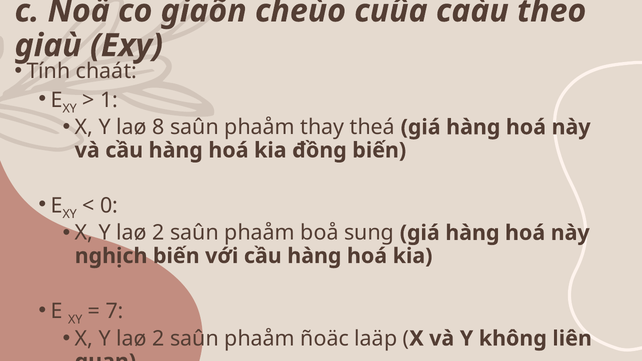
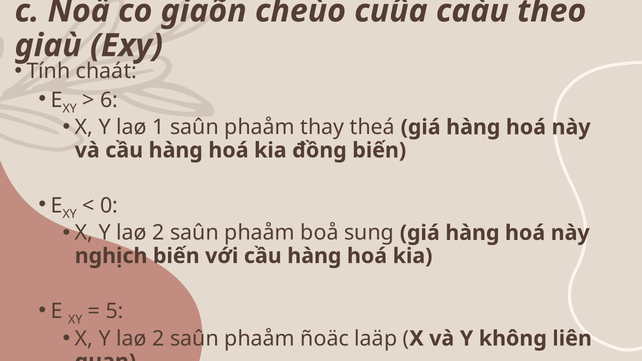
1: 1 -> 6 (109, 100)
8: 8 -> 1 (158, 127)
7: 7 -> 5 (115, 312)
